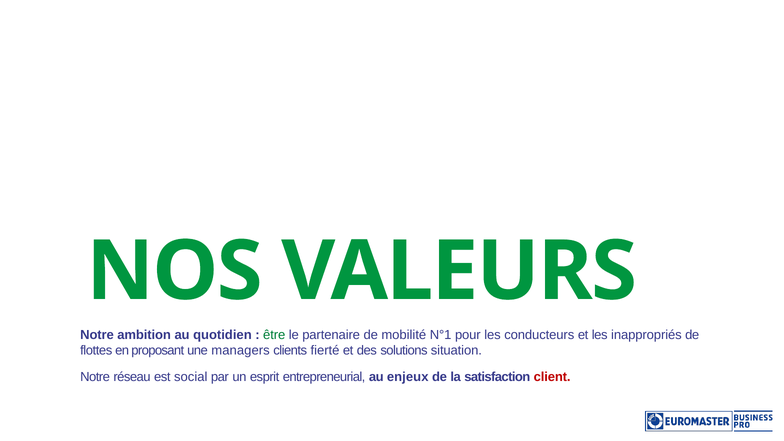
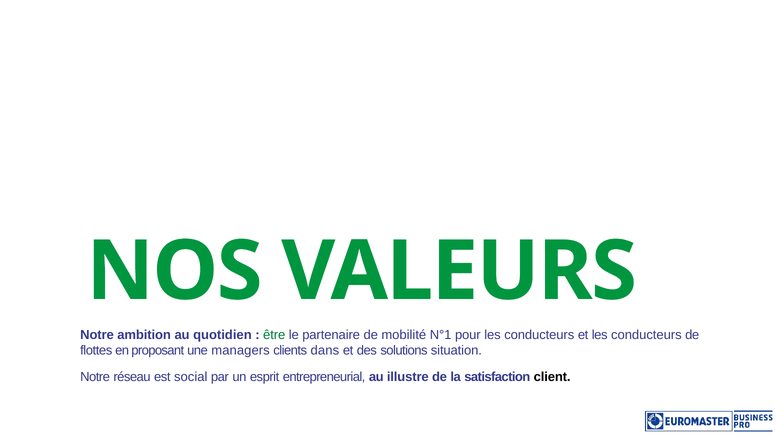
inappropriés: inappropriés -> conducteurs (646, 335)
fierté: fierté -> dans (325, 351)
enjeux: enjeux -> illustre (408, 377)
client colour: red -> black (552, 377)
